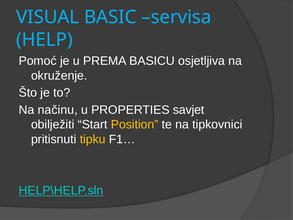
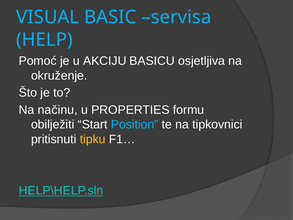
PREMA: PREMA -> AKCIJU (105, 61)
savjet: savjet -> formu (189, 110)
Position colour: yellow -> light blue (135, 124)
